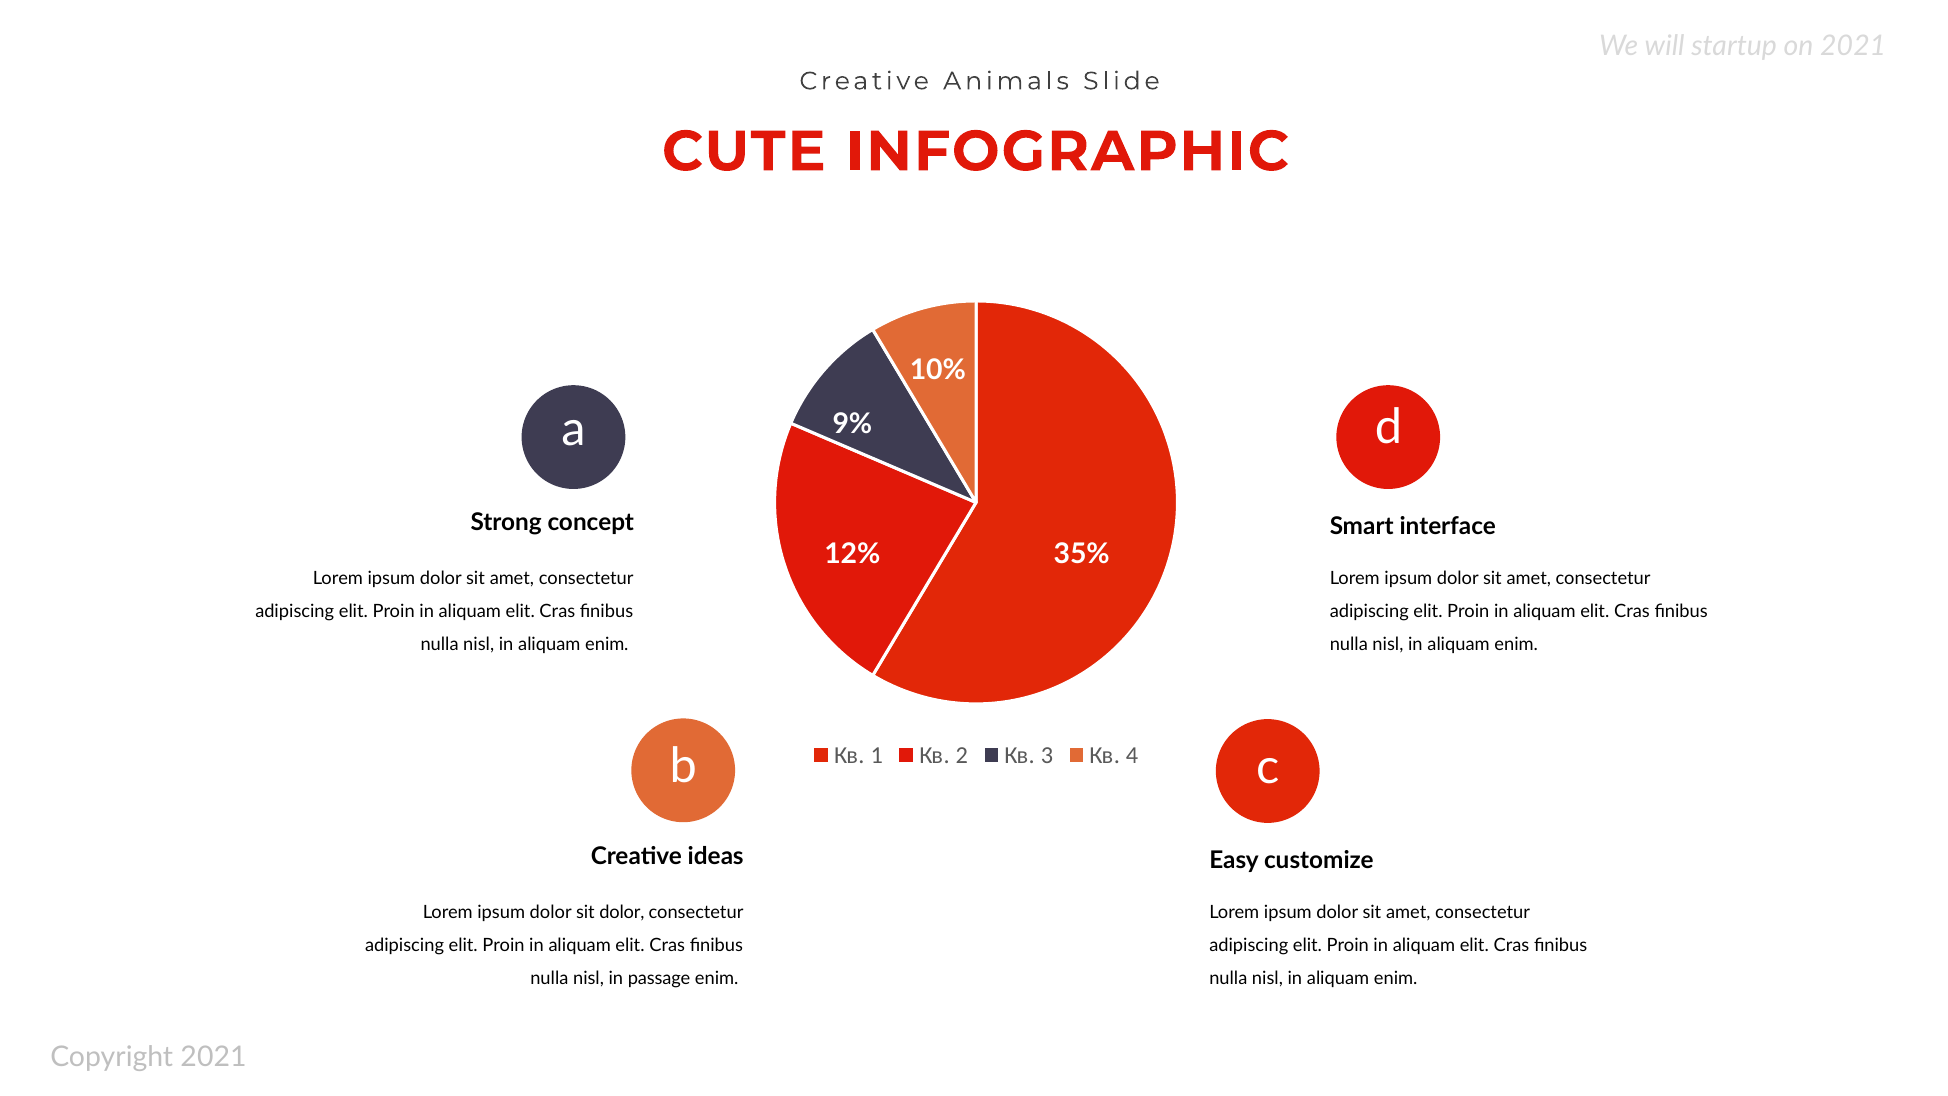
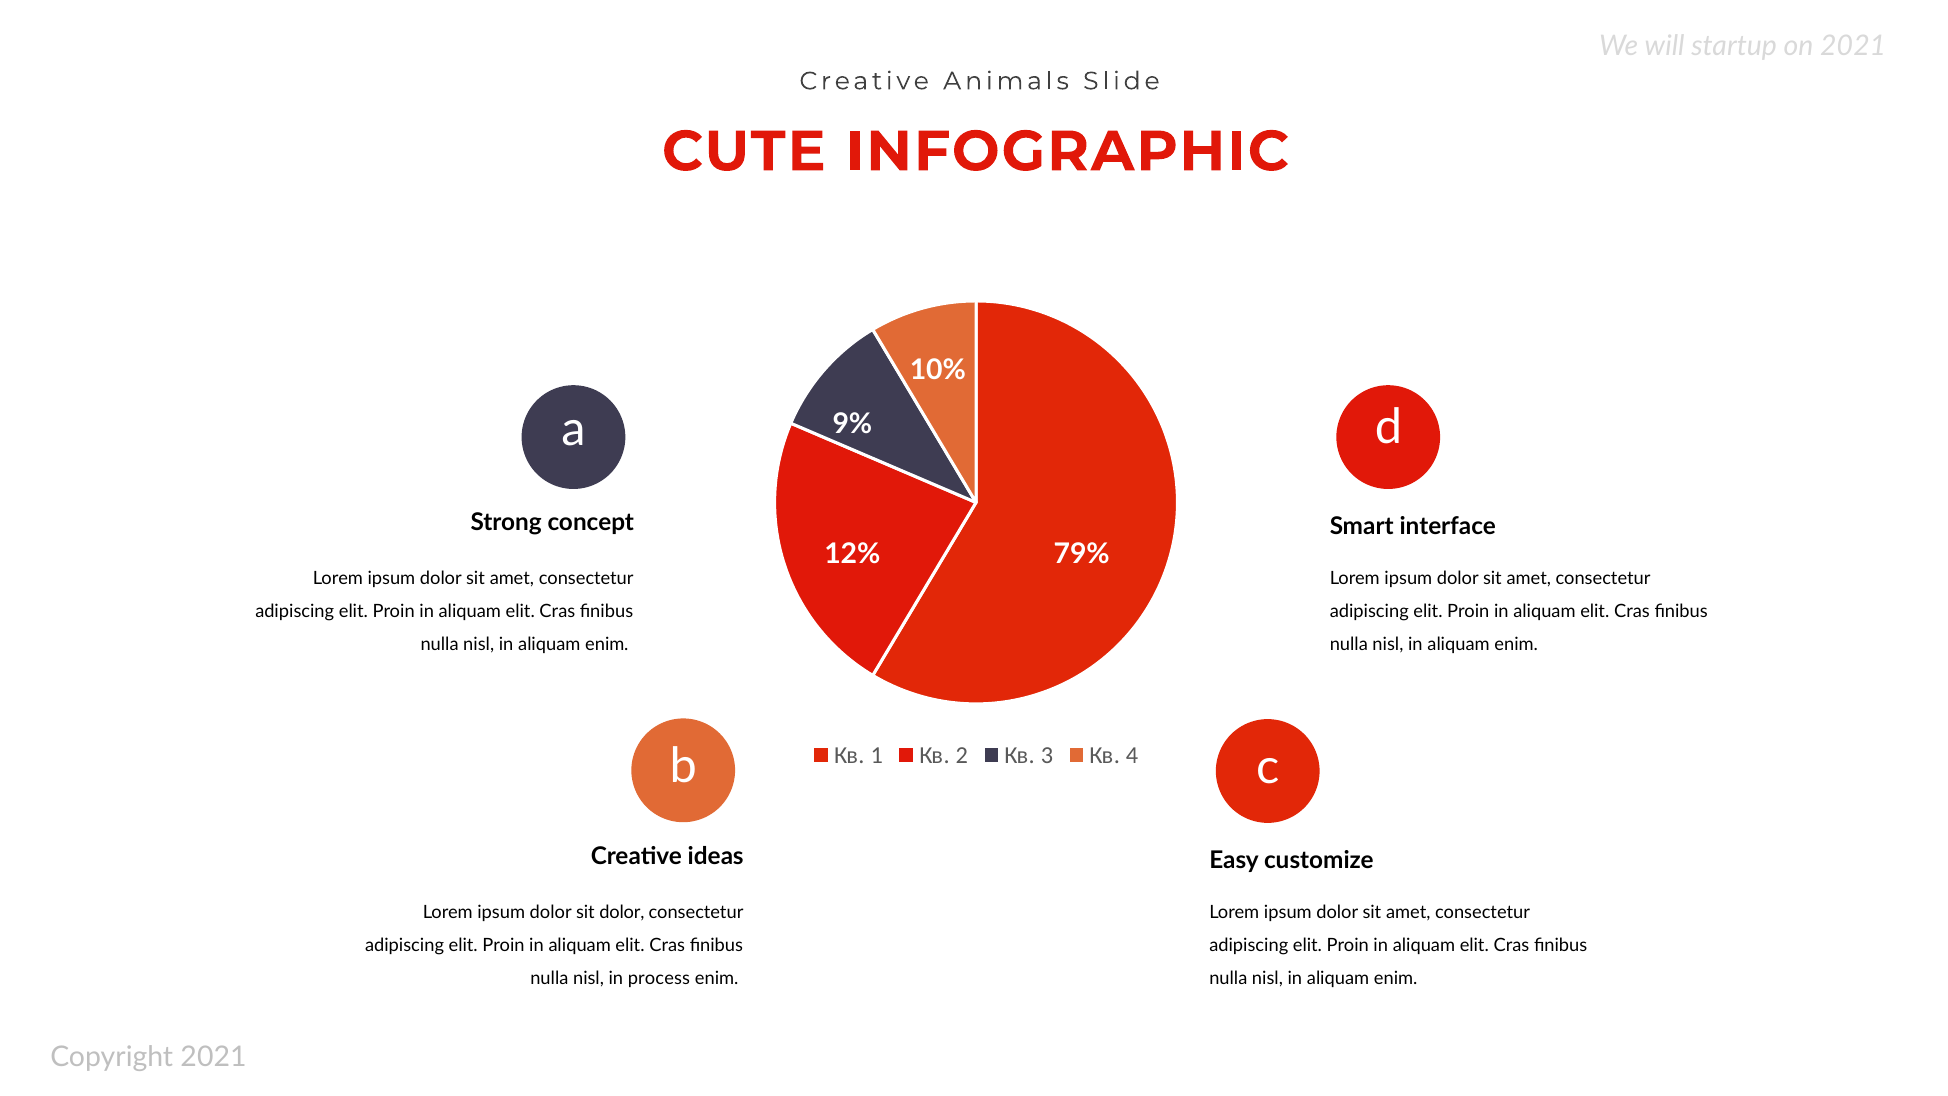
35%: 35% -> 79% (1082, 554)
passage: passage -> process (659, 978)
